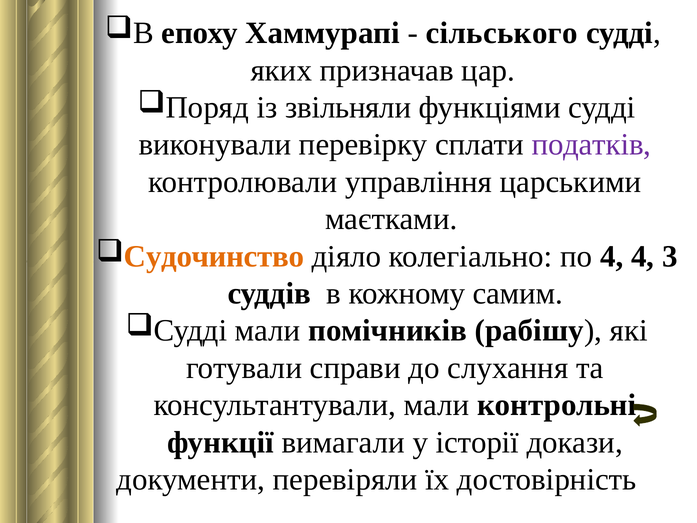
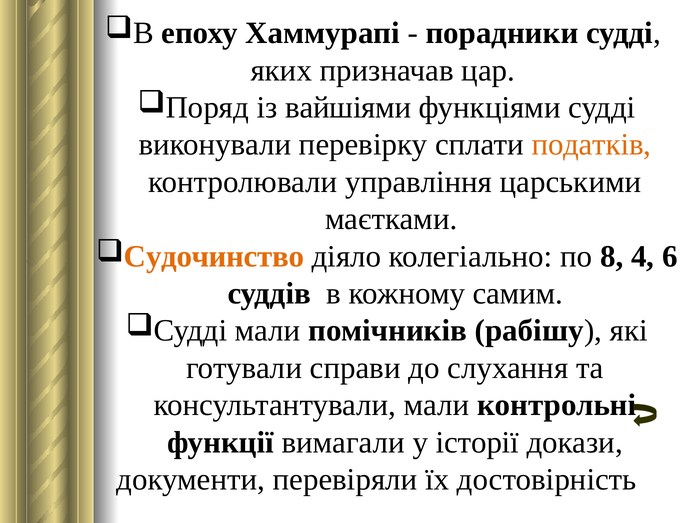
сільського: сільського -> порадники (502, 33)
звільняли: звільняли -> вайшіями (348, 107)
податків colour: purple -> orange (591, 145)
по 4: 4 -> 8 (612, 256)
3: 3 -> 6 (670, 256)
